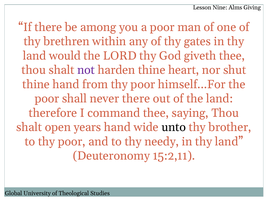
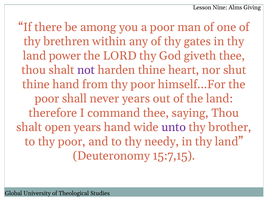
would: would -> power (65, 56)
never there: there -> years (136, 99)
unto colour: black -> purple (174, 127)
15:2,11: 15:2,11 -> 15:7,15 (174, 156)
